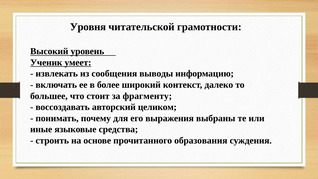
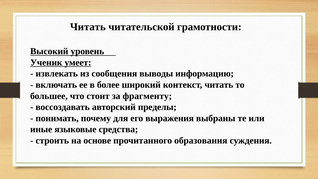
Уровня: Уровня -> Читать (88, 27)
контекст далеко: далеко -> читать (219, 85)
целиком: целиком -> пределы (157, 107)
